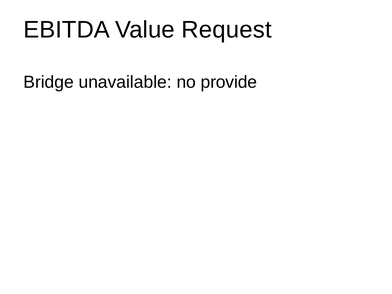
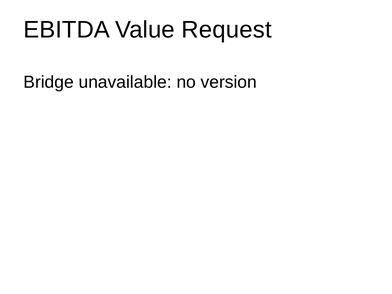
provide: provide -> version (229, 82)
